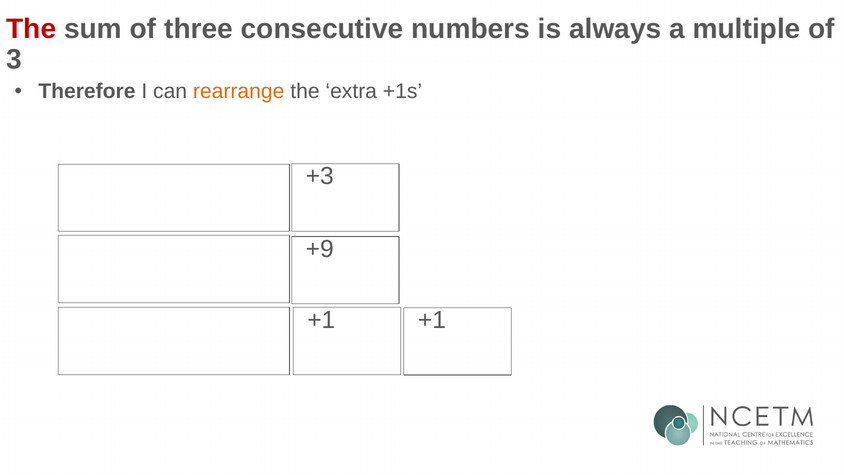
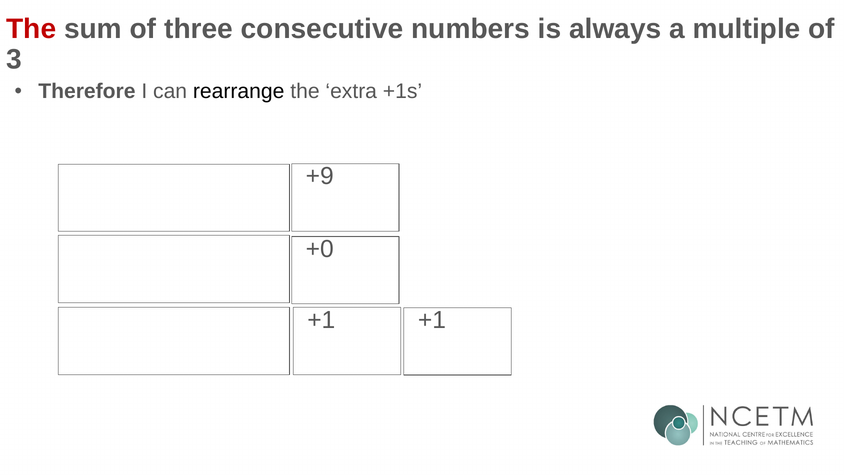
rearrange colour: orange -> black (239, 91)
+3: +3 -> +9 (320, 176)
+9: +9 -> +0 (320, 249)
